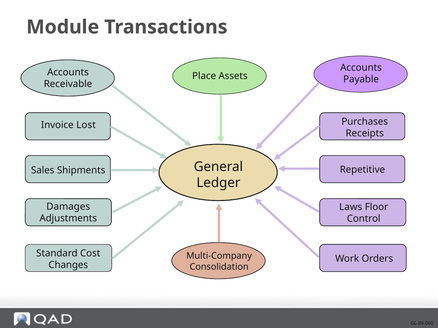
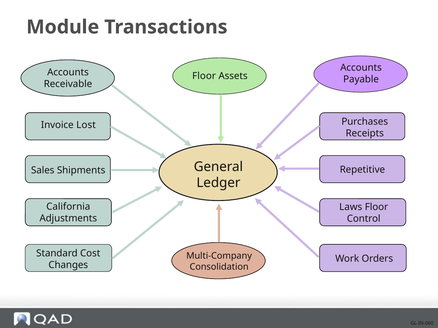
Place: Place -> Floor (204, 76)
Damages: Damages -> California (68, 207)
